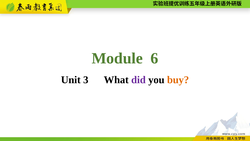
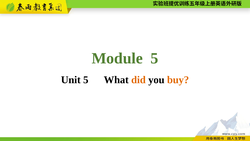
Module 6: 6 -> 5 (155, 58)
Unit 3: 3 -> 5 (86, 80)
did colour: purple -> orange (138, 80)
